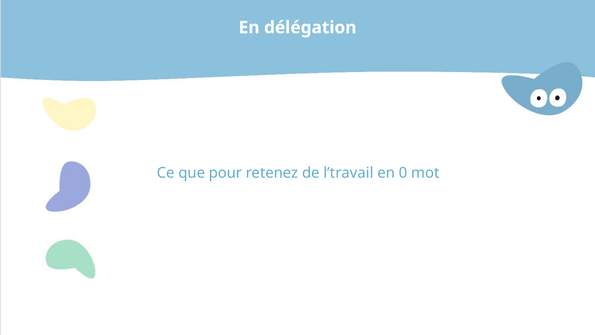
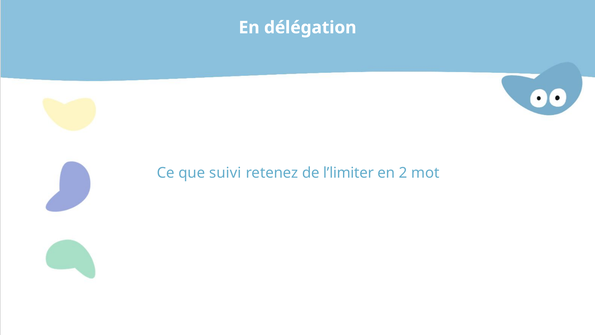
pour: pour -> suivi (225, 173)
l’travail: l’travail -> l’limiter (349, 173)
0: 0 -> 2 (403, 173)
